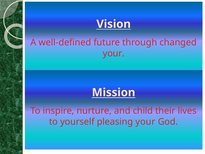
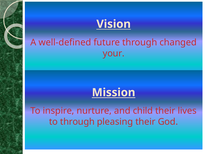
to yourself: yourself -> through (77, 122)
pleasing your: your -> their (145, 122)
